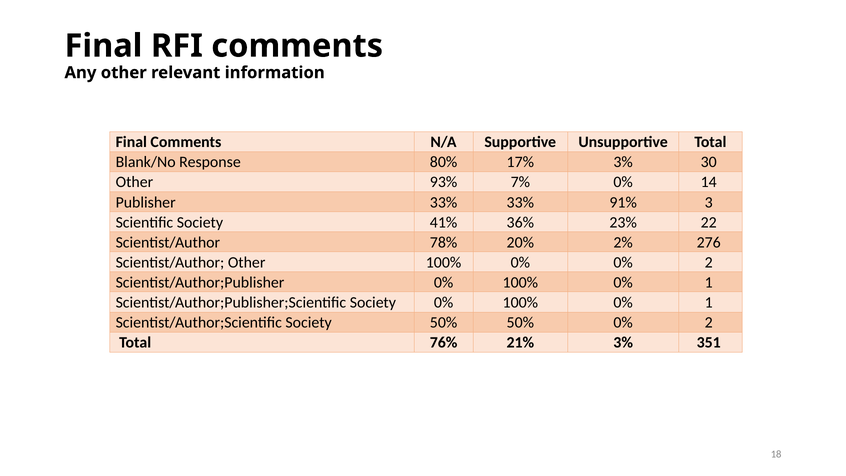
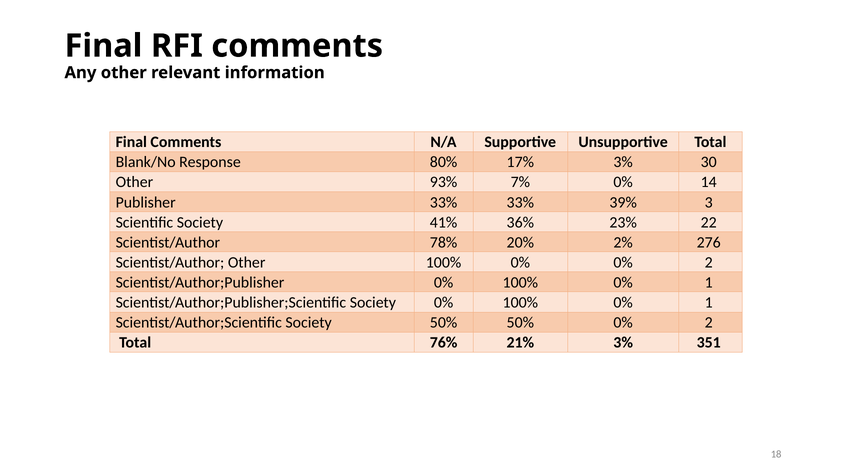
91%: 91% -> 39% (623, 202)
